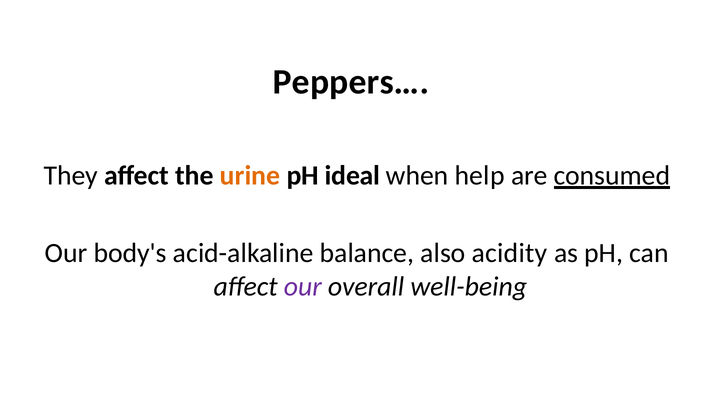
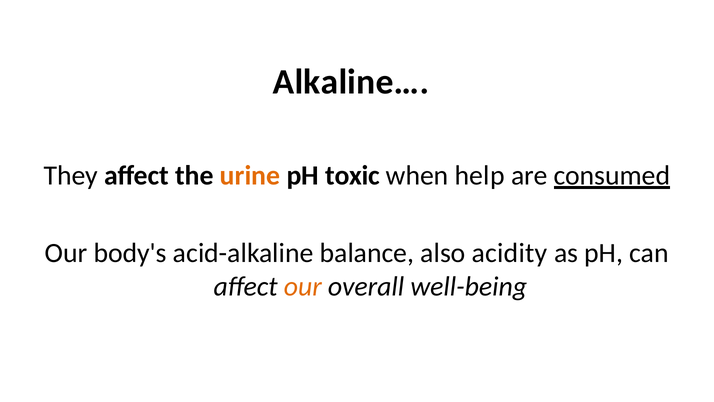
Peppers…: Peppers… -> Alkaline… (351, 82)
ideal: ideal -> toxic (352, 175)
our colour: purple -> orange (303, 286)
